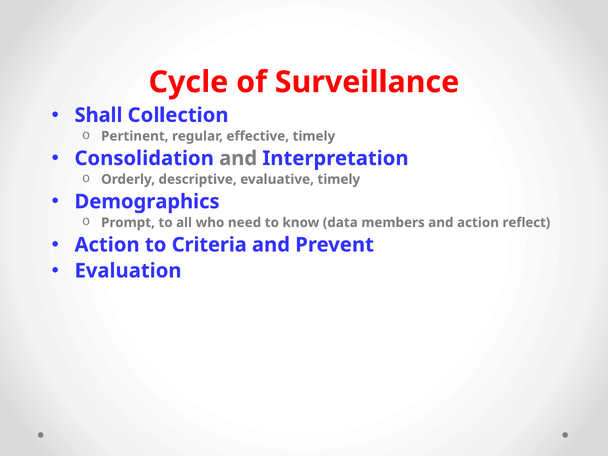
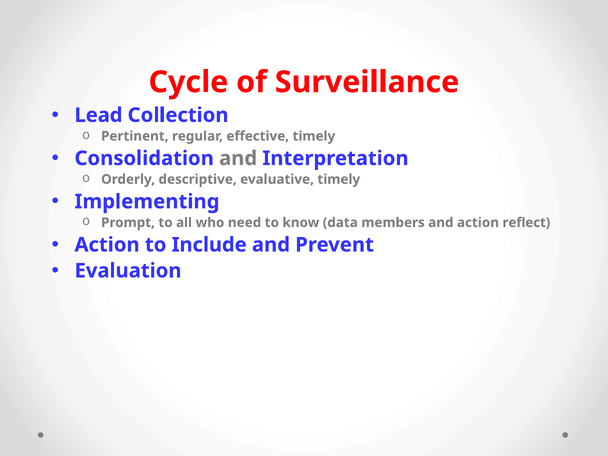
Shall: Shall -> Lead (98, 115)
Demographics: Demographics -> Implementing (147, 202)
Criteria: Criteria -> Include (209, 245)
